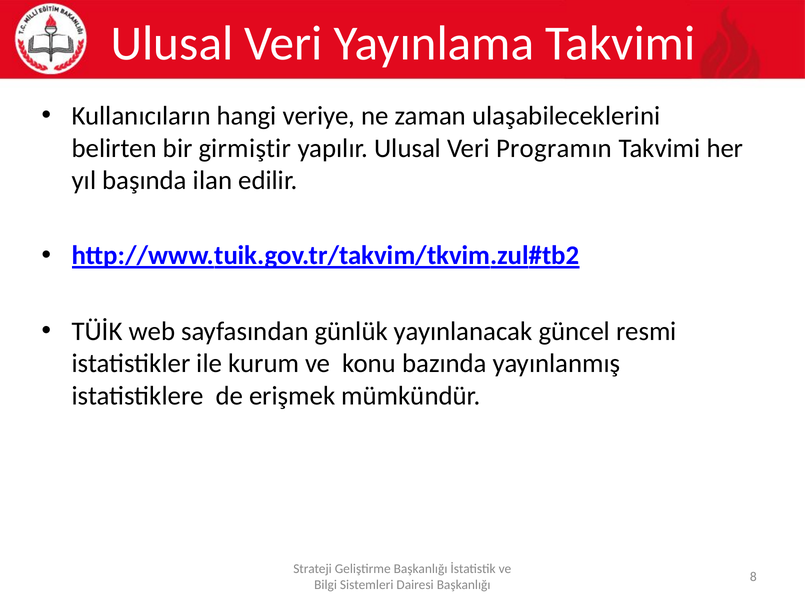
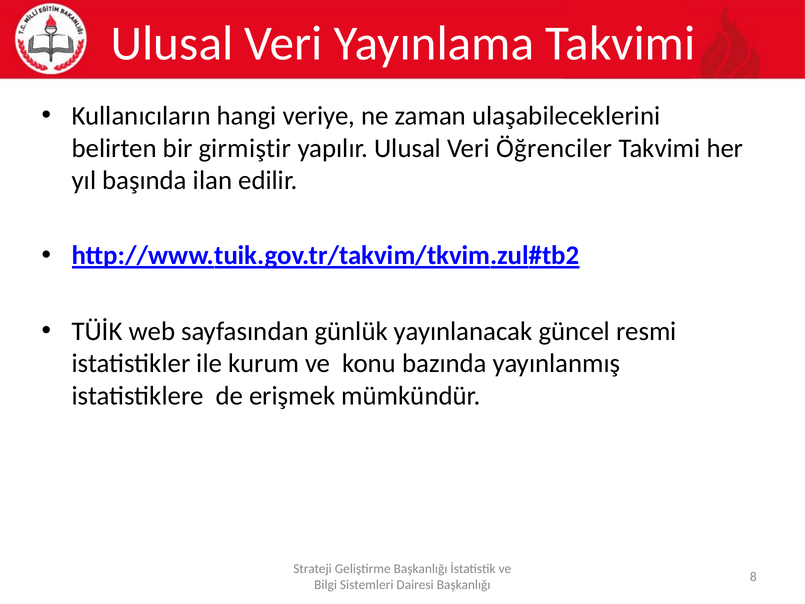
Programın: Programın -> Öğrenciler (554, 148)
